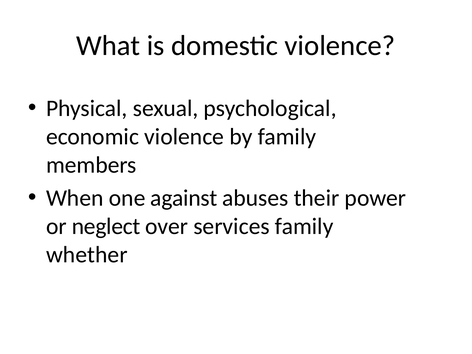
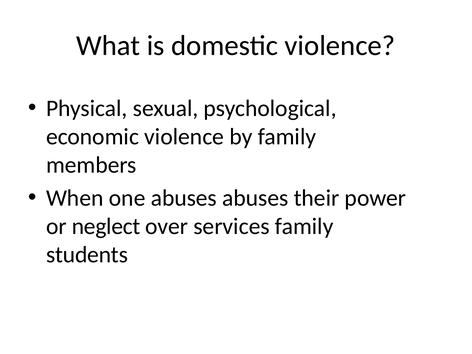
one against: against -> abuses (184, 198)
whether: whether -> students (87, 255)
